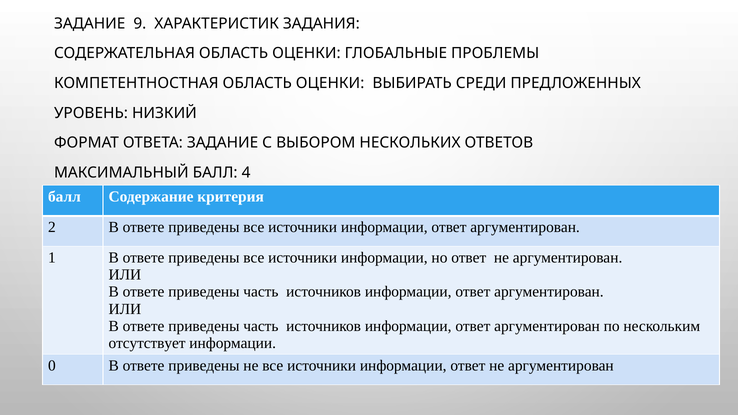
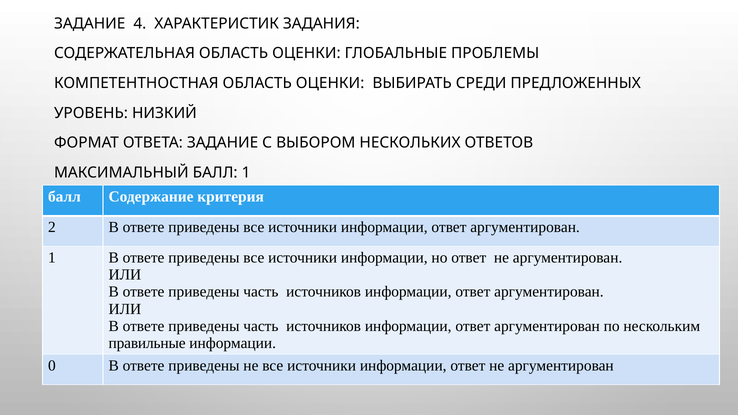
9: 9 -> 4 (140, 24)
БАЛЛ 4: 4 -> 1 (246, 173)
отсутствует: отсутствует -> правильные (147, 343)
